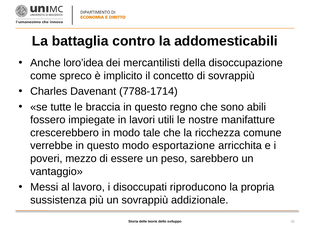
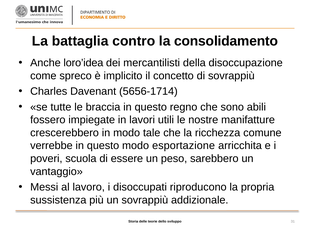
addomesticabili: addomesticabili -> consolidamento (226, 41)
7788-1714: 7788-1714 -> 5656-1714 (148, 92)
mezzo: mezzo -> scuola (81, 159)
